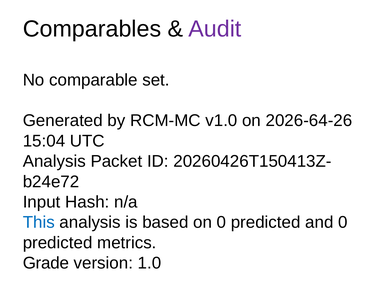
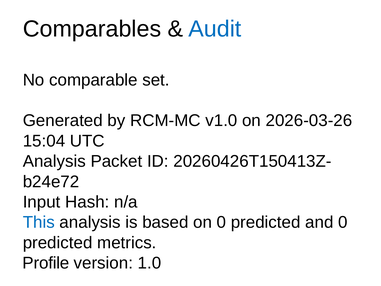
Audit colour: purple -> blue (215, 29)
2026-64-26: 2026-64-26 -> 2026-03-26 (309, 121)
Grade: Grade -> Profile (46, 263)
